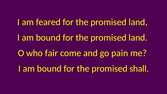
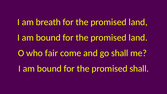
feared: feared -> breath (48, 22)
go pain: pain -> shall (120, 53)
